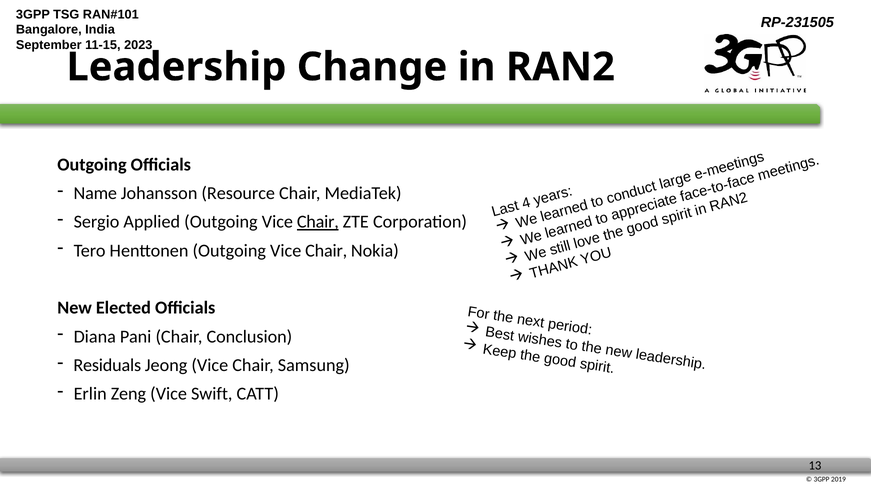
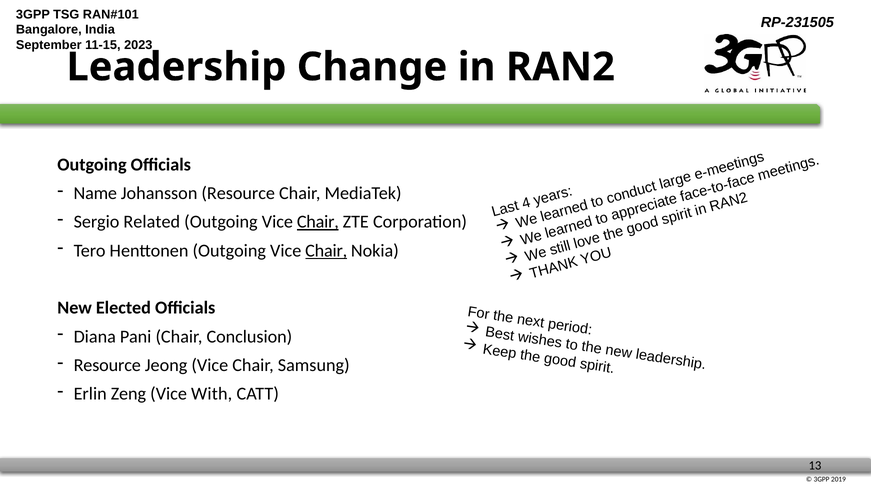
Applied: Applied -> Related (152, 222)
Chair underline: none -> present (326, 251)
Residuals: Residuals -> Resource (107, 365)
Swift: Swift -> With (212, 394)
